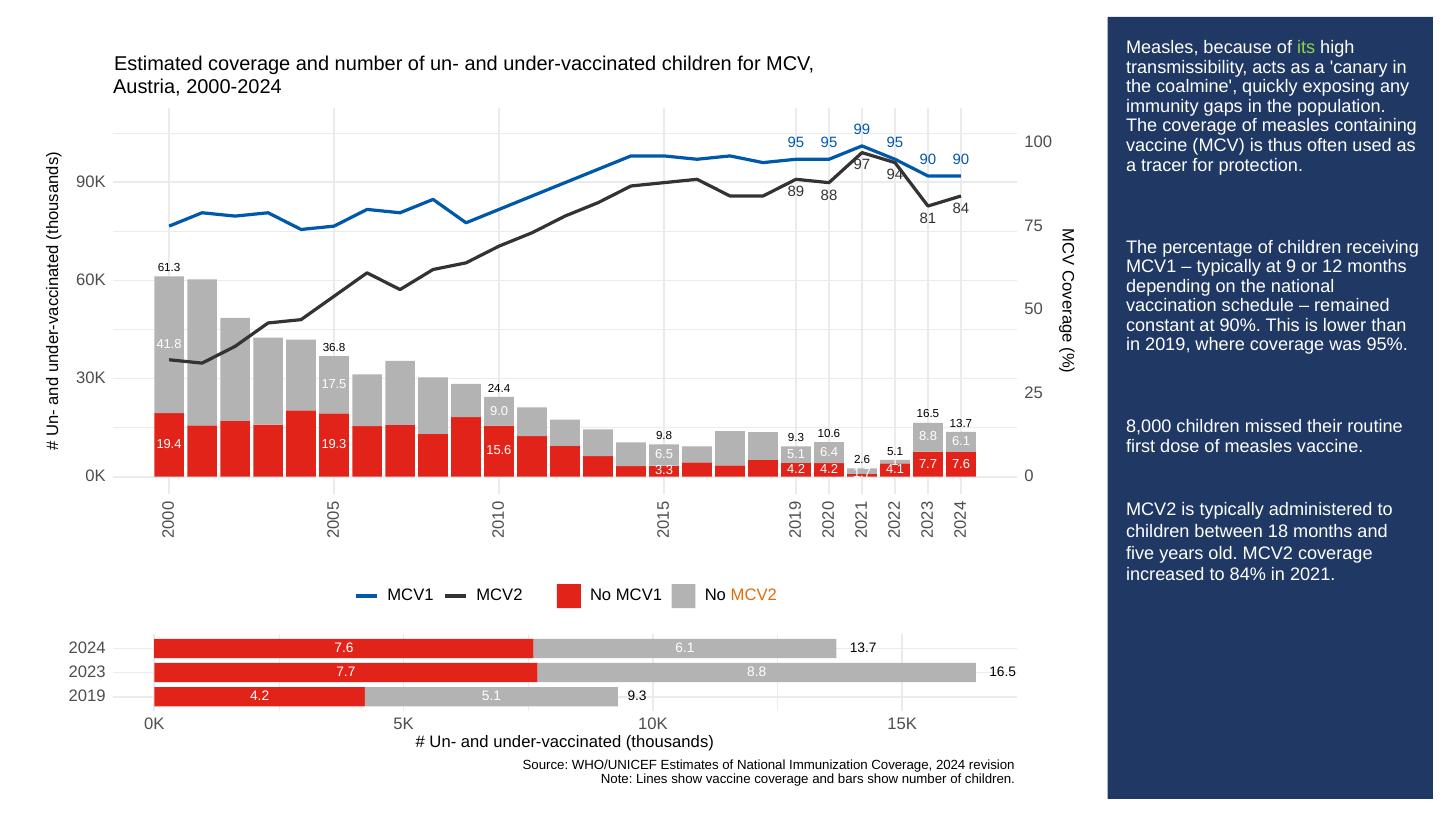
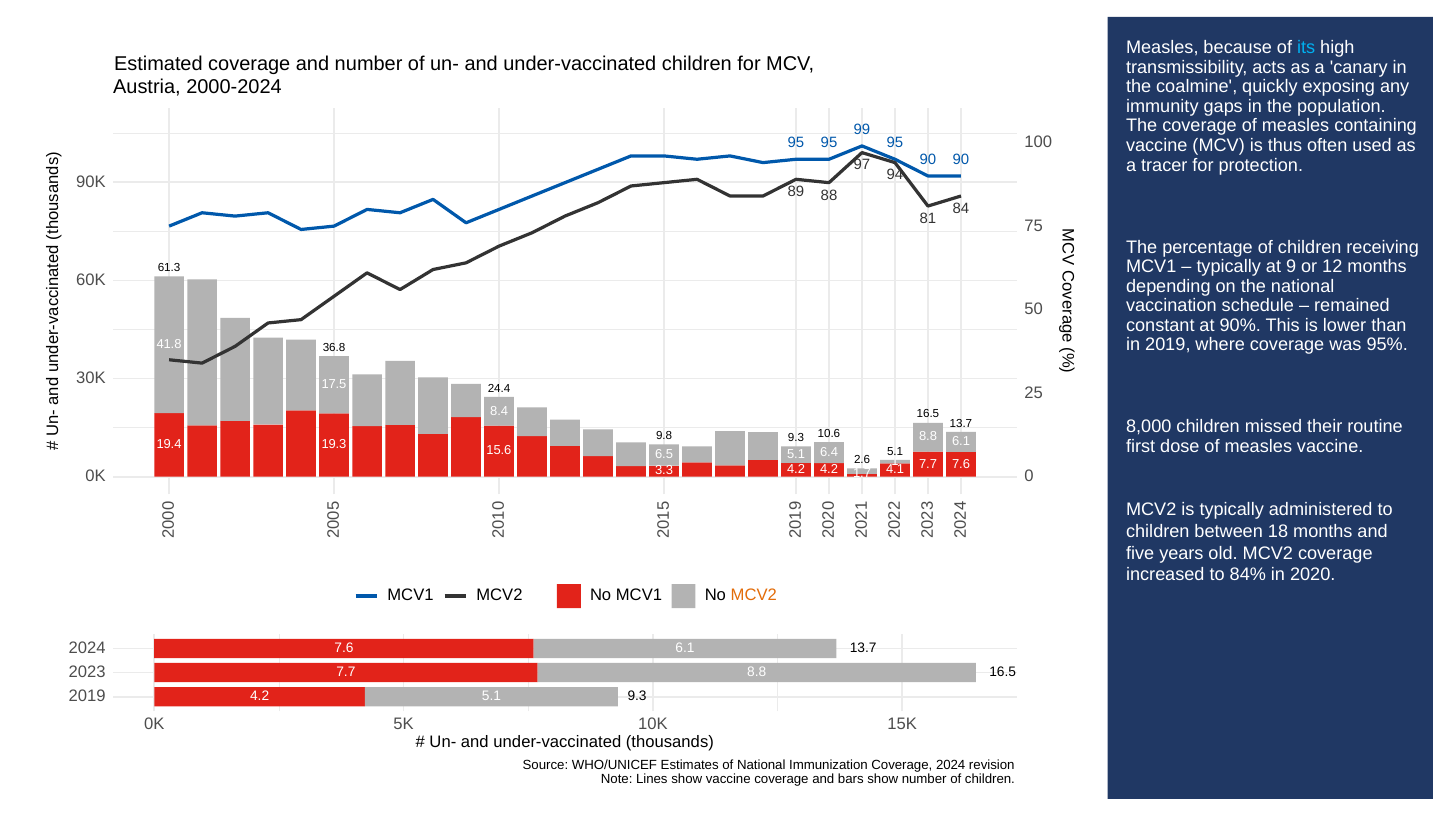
its colour: light green -> light blue (1306, 48)
9.0: 9.0 -> 8.4 (499, 411)
2021: 2021 -> 2020 (1313, 575)
